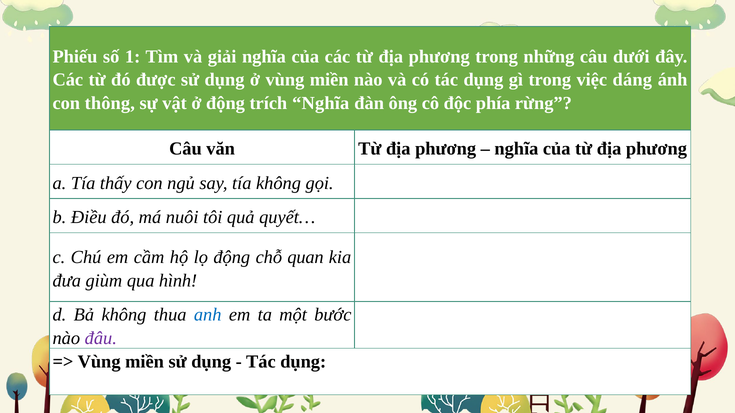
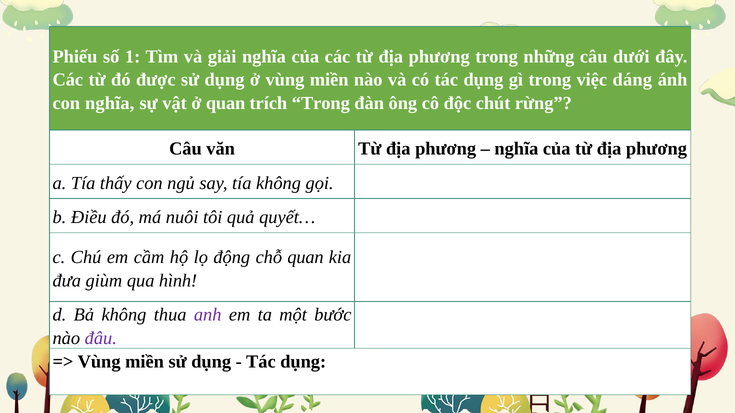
con thông: thông -> nghĩa (110, 103)
ở động: động -> quan (226, 103)
trích Nghĩa: Nghĩa -> Trong (321, 103)
phía: phía -> chút (493, 103)
anh colour: blue -> purple (208, 315)
